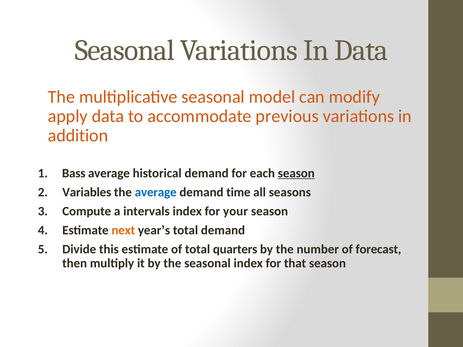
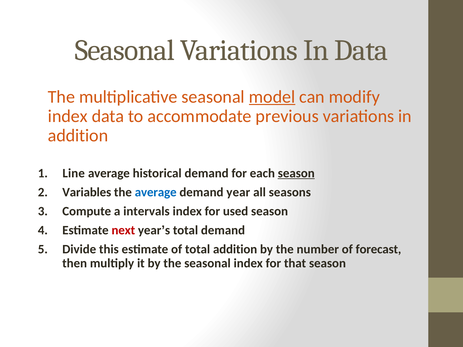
model underline: none -> present (272, 97)
apply: apply -> index (68, 116)
Bass: Bass -> Line (74, 173)
time: time -> year (238, 192)
your: your -> used (236, 211)
next colour: orange -> red (123, 230)
total quarters: quarters -> addition (235, 249)
